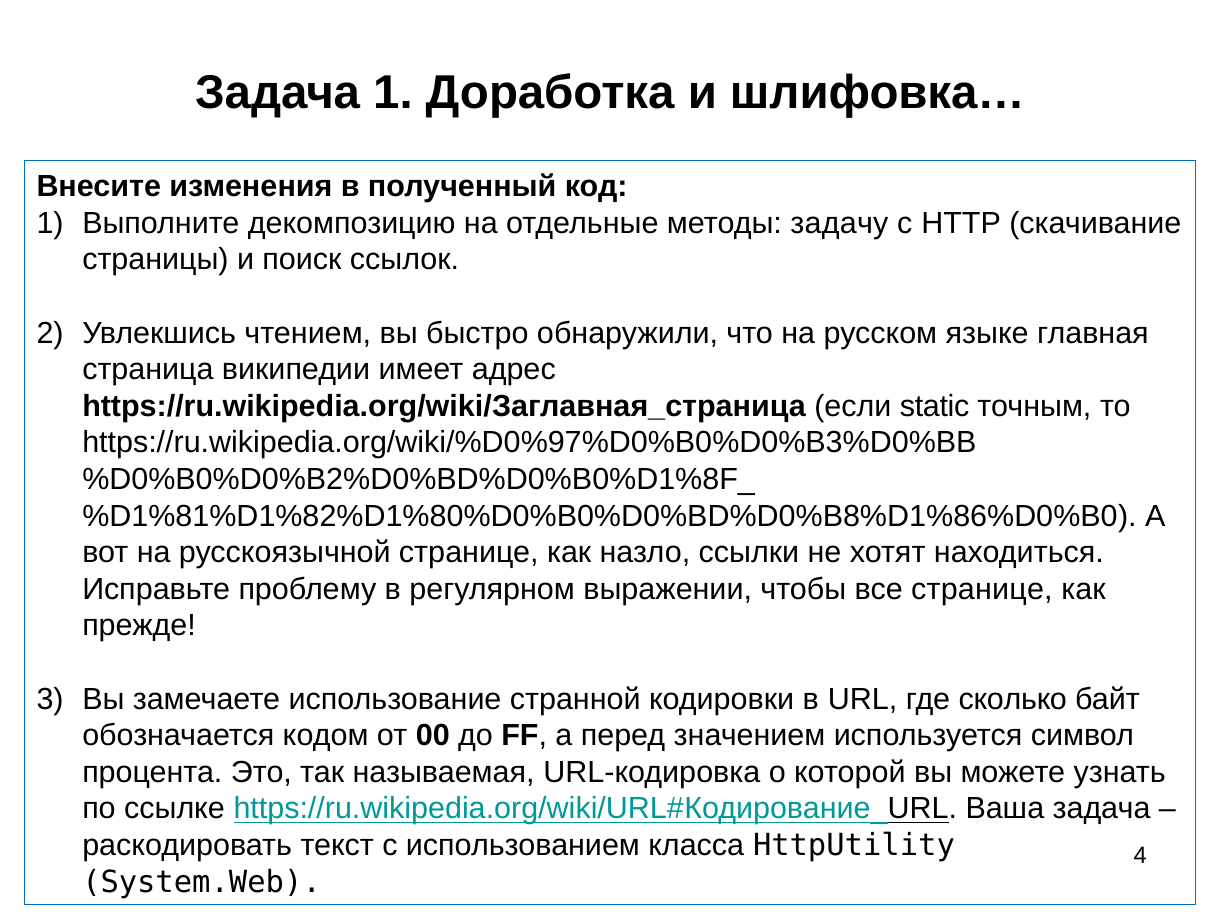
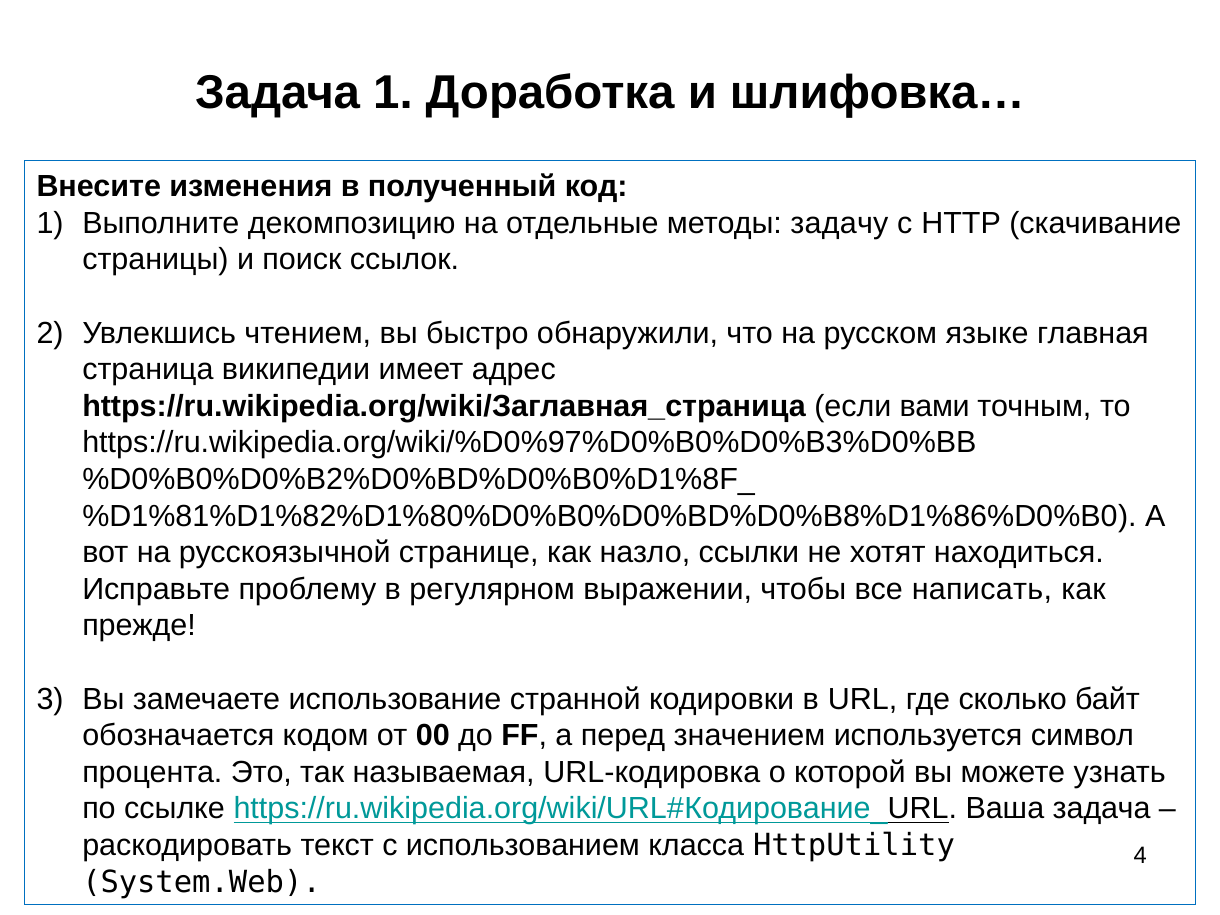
static: static -> вами (935, 406)
все странице: странице -> написать (982, 589)
